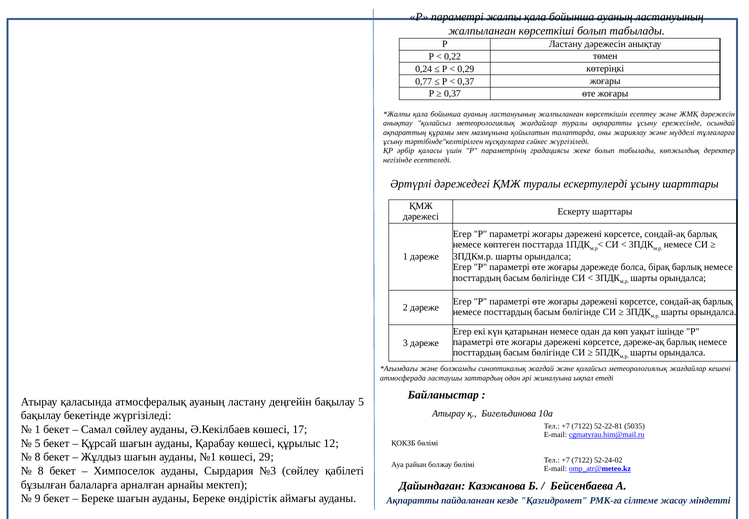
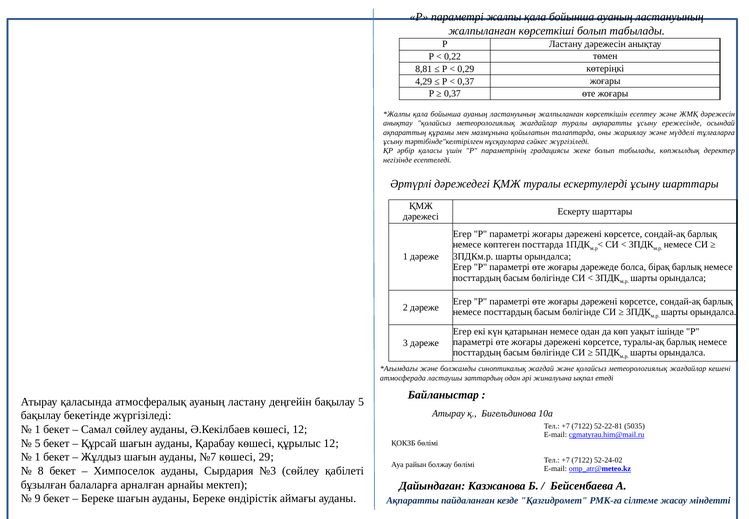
0,24: 0,24 -> 8,81 (424, 69)
0,77: 0,77 -> 4,29 (424, 81)
дәреже-ақ: дәреже-ақ -> туралы-ақ (644, 342)
көшесі 17: 17 -> 12 (300, 429)
8: 8 -> 1 (38, 457)
№1: №1 -> №7 (208, 457)
